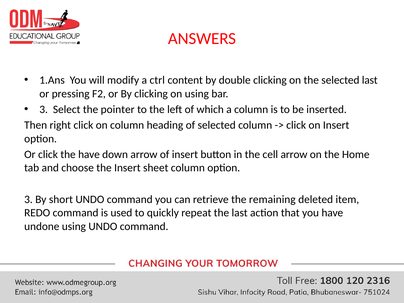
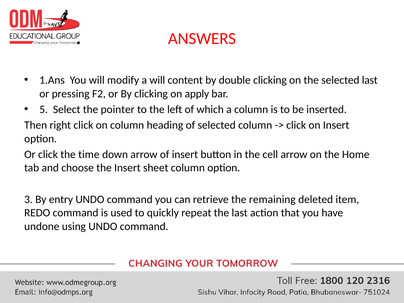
a ctrl: ctrl -> will (157, 80)
on using: using -> apply (197, 94)
3: 3 -> 5 (44, 109)
the have: have -> time (89, 154)
short: short -> entry (61, 199)
